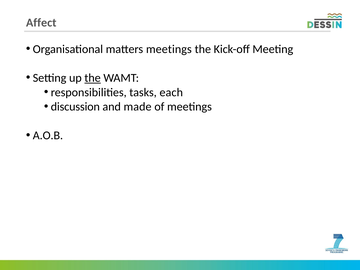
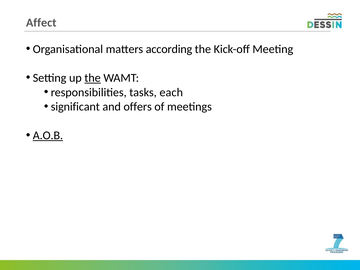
matters meetings: meetings -> according (169, 49)
discussion: discussion -> significant (75, 107)
made: made -> offers (138, 107)
A.O.B underline: none -> present (48, 136)
